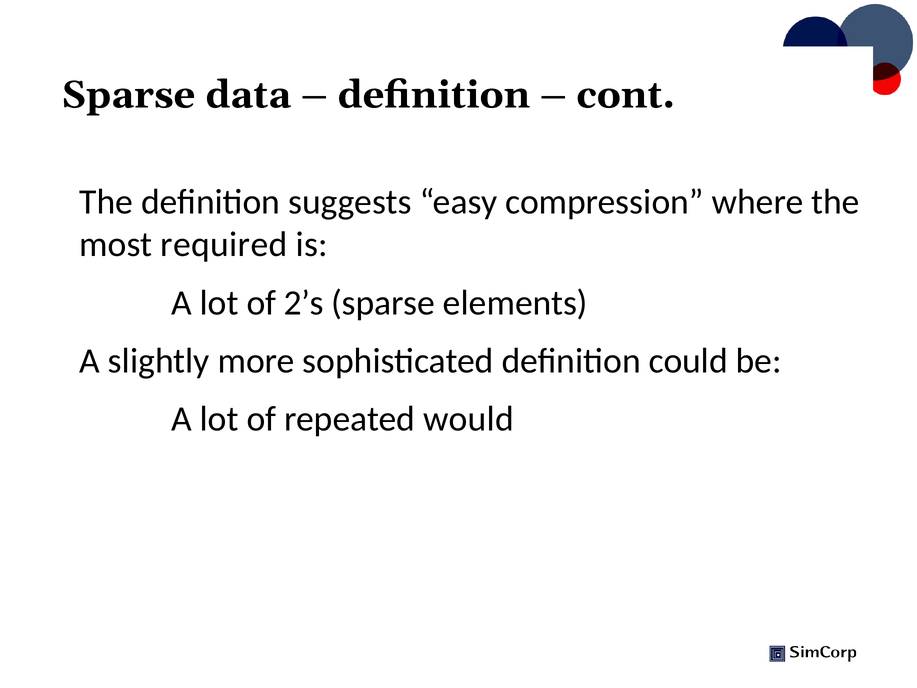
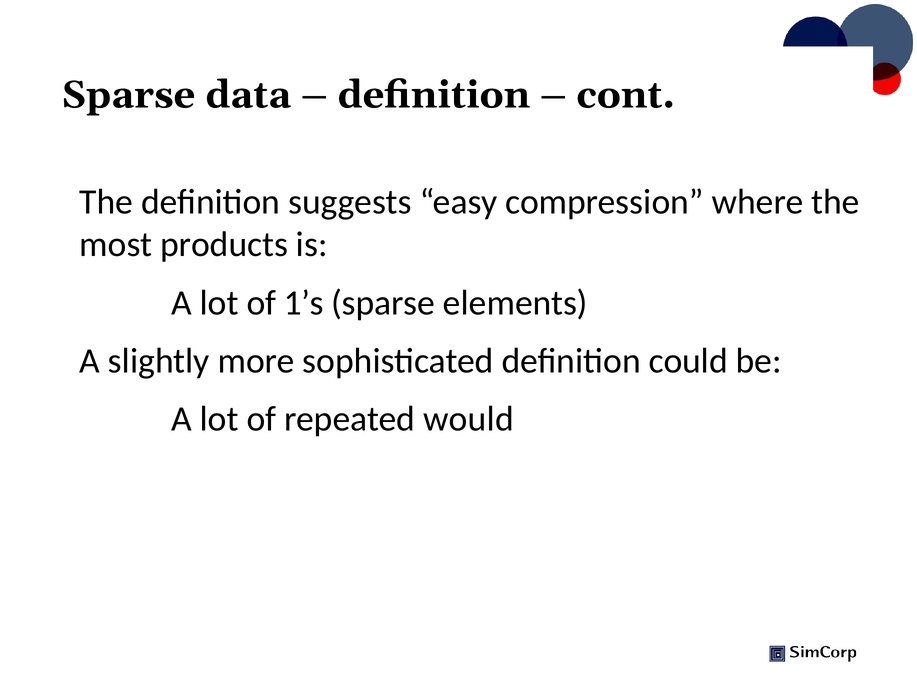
required: required -> products (224, 245)
2’s: 2’s -> 1’s (304, 303)
